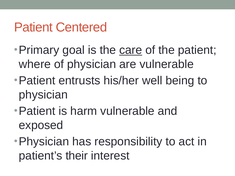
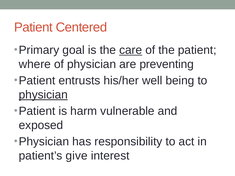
are vulnerable: vulnerable -> preventing (167, 64)
physician underline: none -> present (43, 95)
their: their -> give (77, 156)
